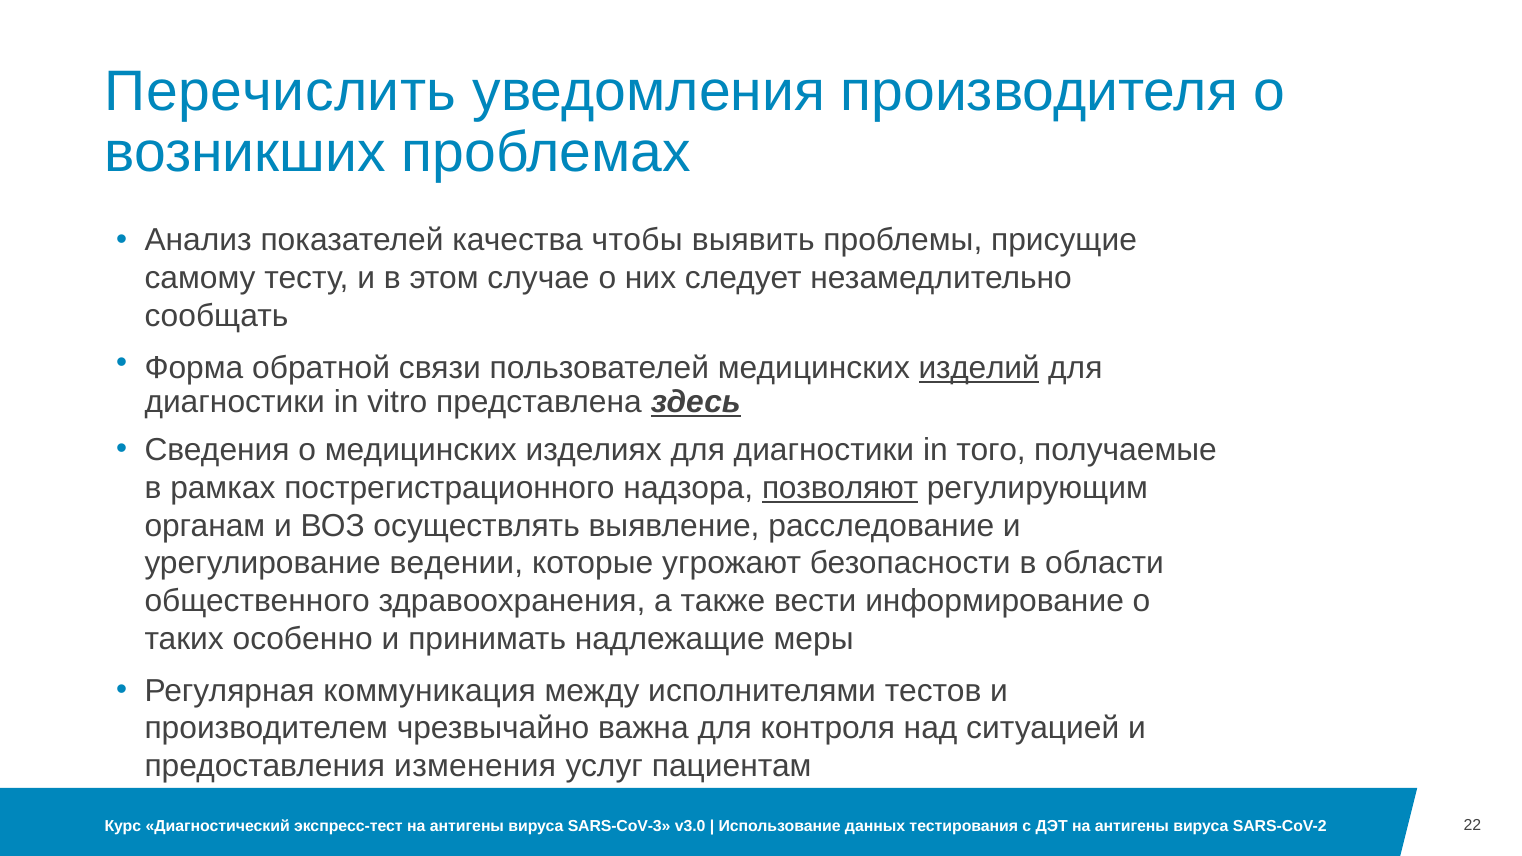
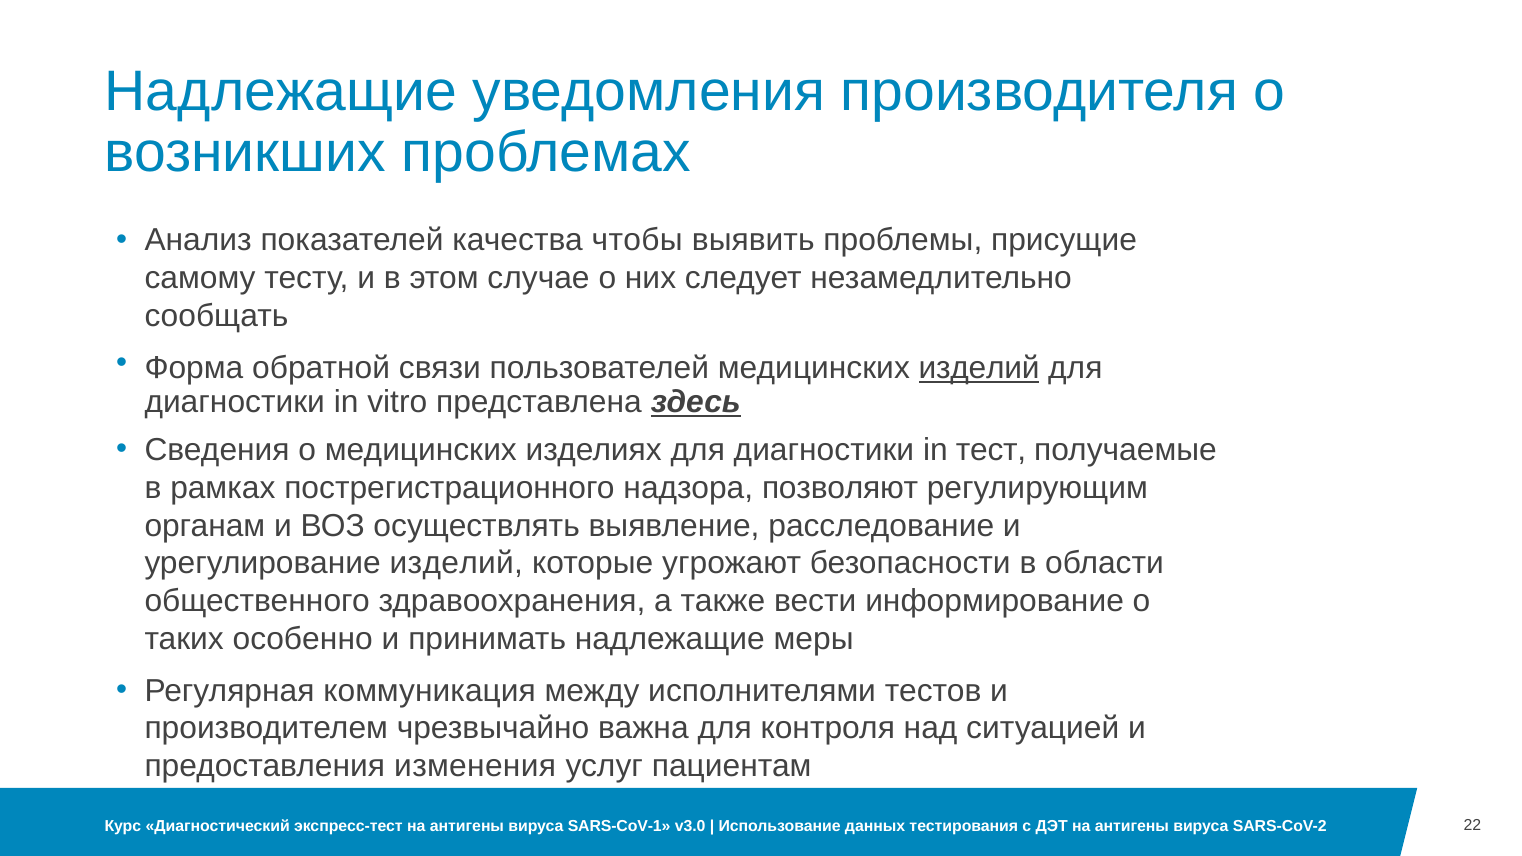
Перечислить: Перечислить -> Надлежащие (281, 91)
того: того -> тест (991, 450)
позволяют underline: present -> none (840, 488)
урегулирование ведении: ведении -> изделий (456, 563)
SARS-CoV-3: SARS-CoV-3 -> SARS-CoV-1 (619, 826)
